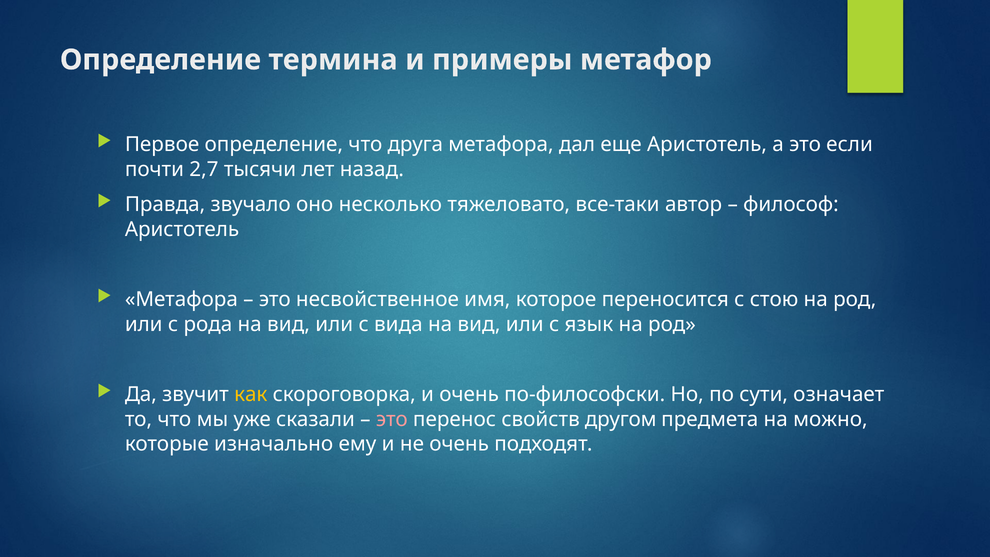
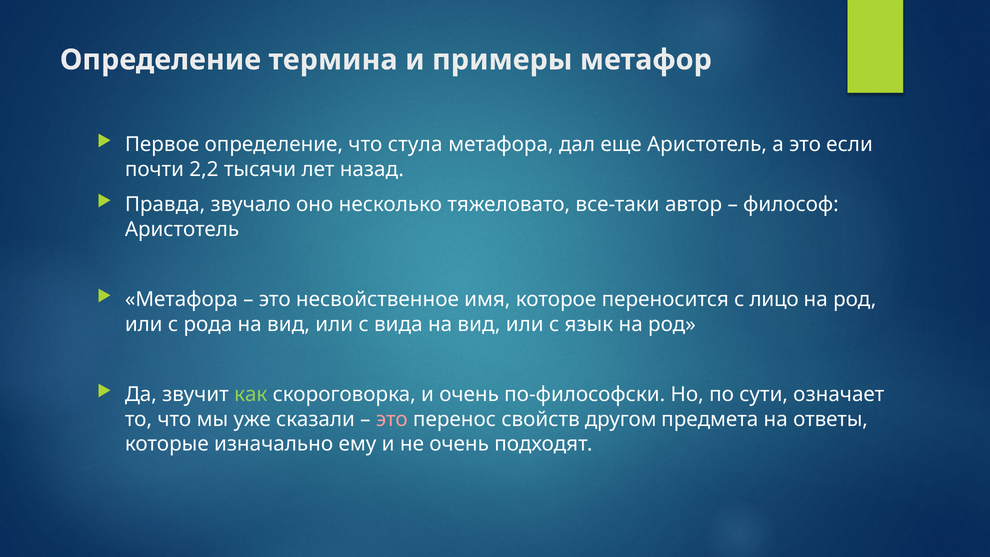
друга: друга -> стула (415, 144)
2,7: 2,7 -> 2,2 (204, 169)
стою: стою -> лицо (774, 299)
как colour: yellow -> light green (251, 394)
можно: можно -> ответы (830, 419)
